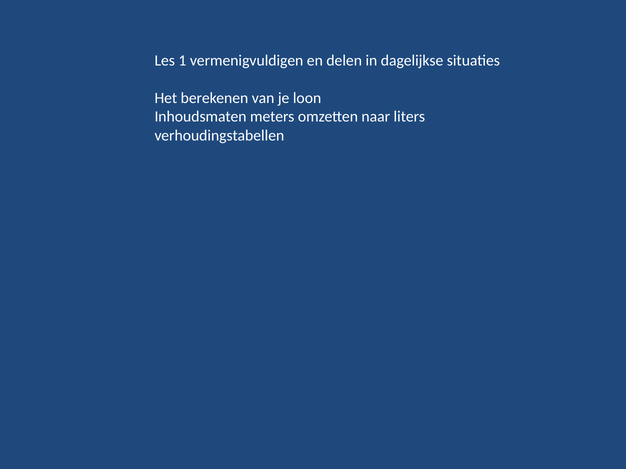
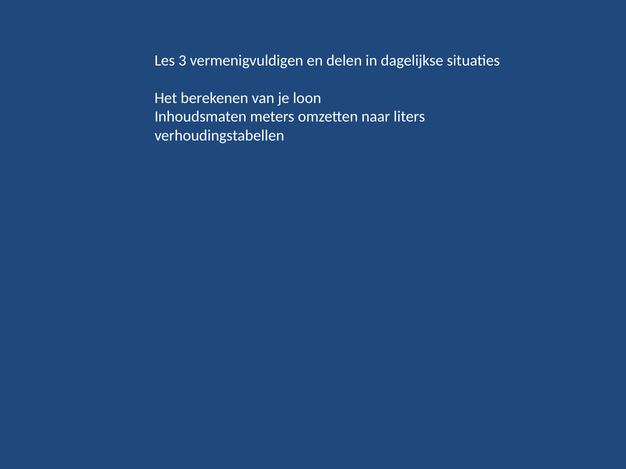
1: 1 -> 3 (182, 60)
